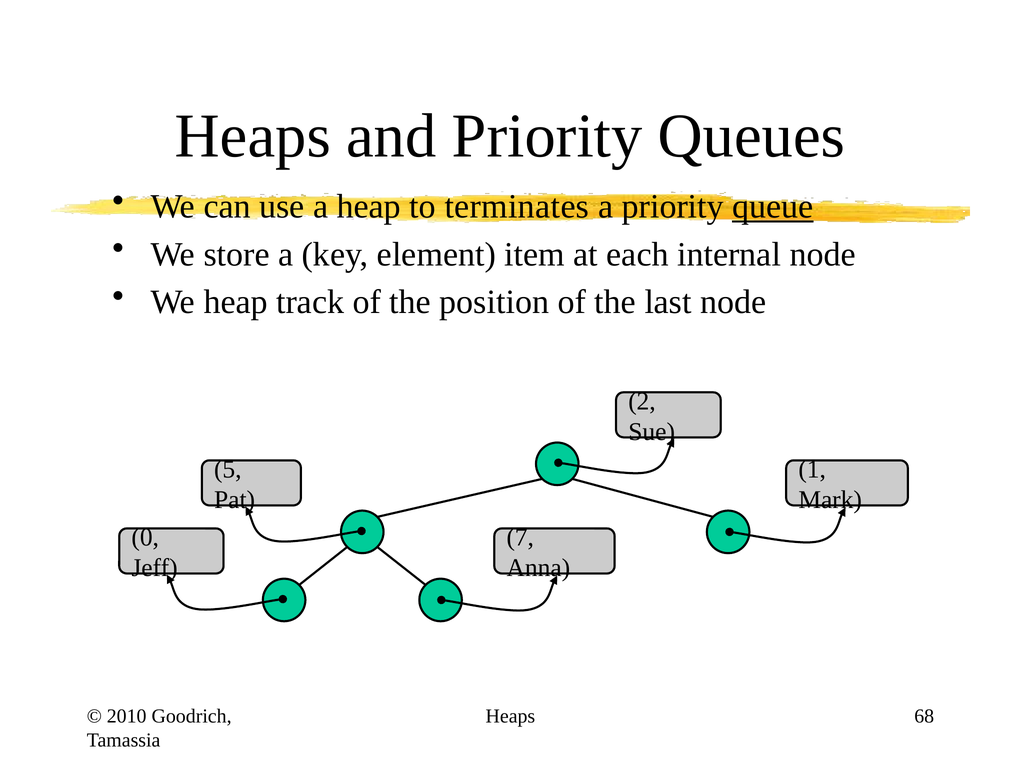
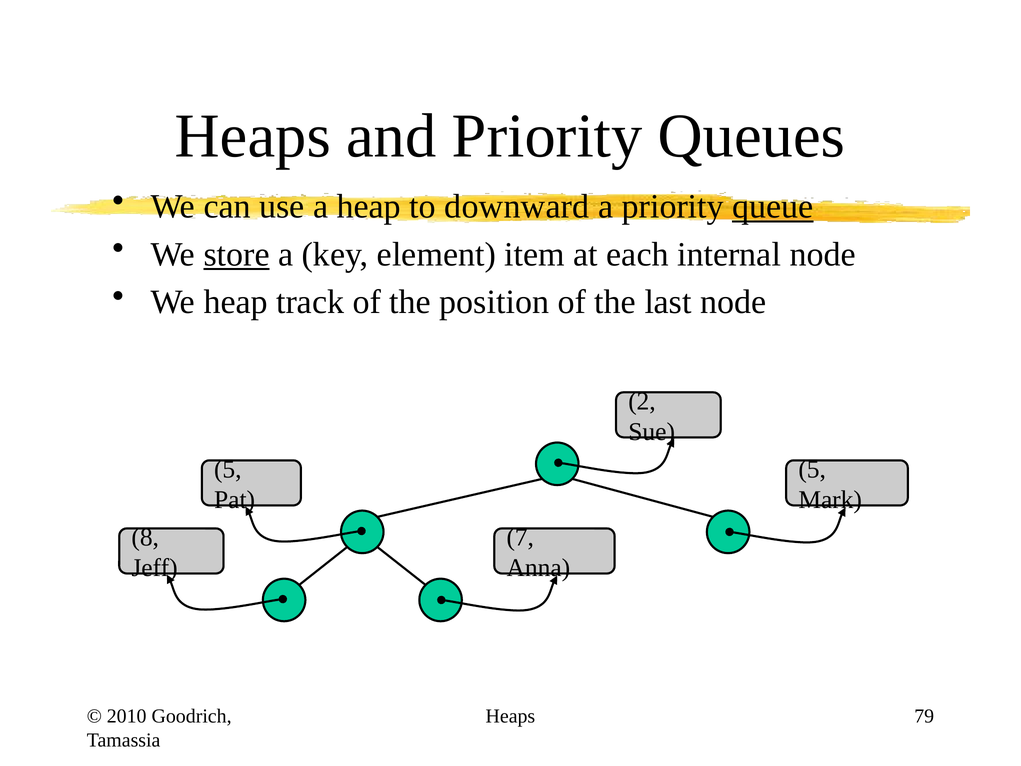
terminates: terminates -> downward (517, 207)
store underline: none -> present (237, 254)
1: 1 -> 5 (812, 469)
0: 0 -> 8 (145, 537)
68: 68 -> 79 (924, 716)
